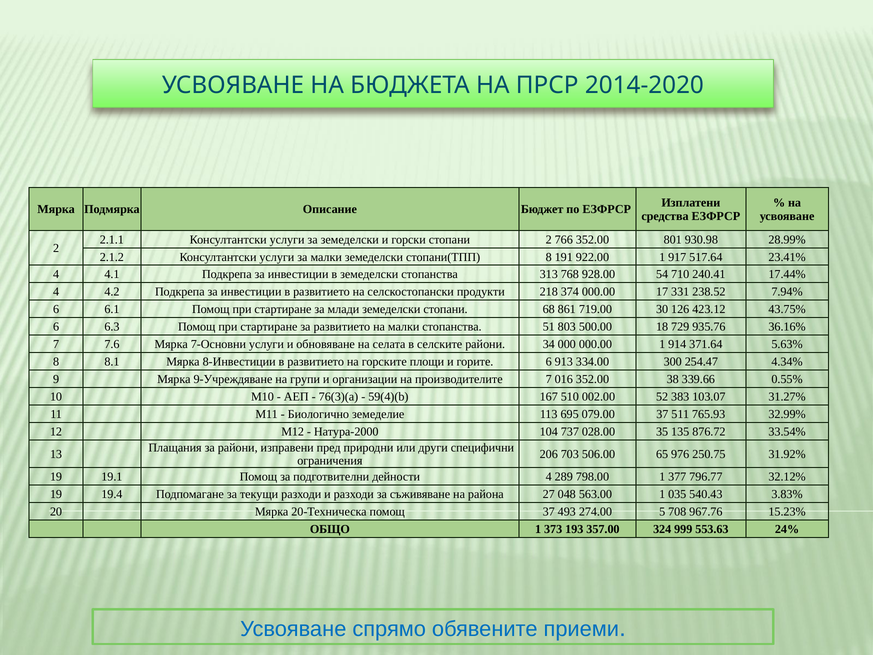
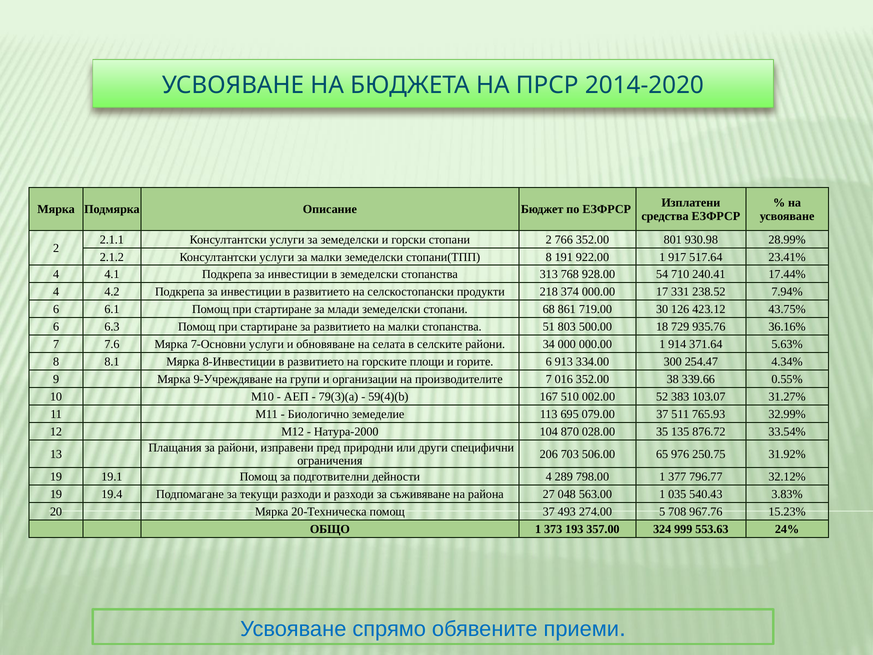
76(3)(a: 76(3)(a -> 79(3)(a (338, 397)
737: 737 -> 870 (570, 431)
